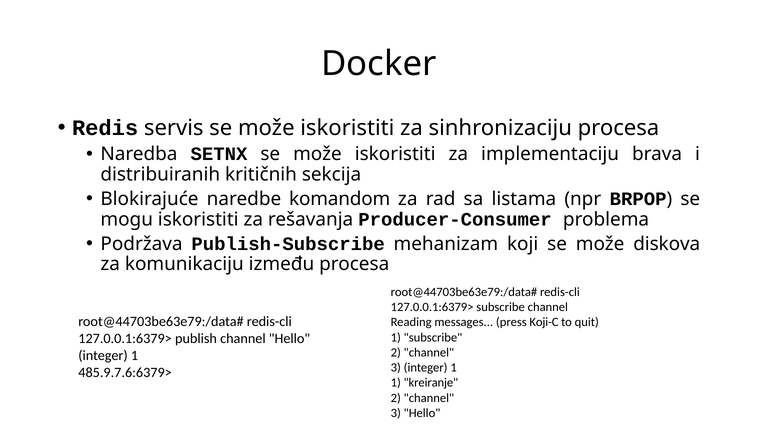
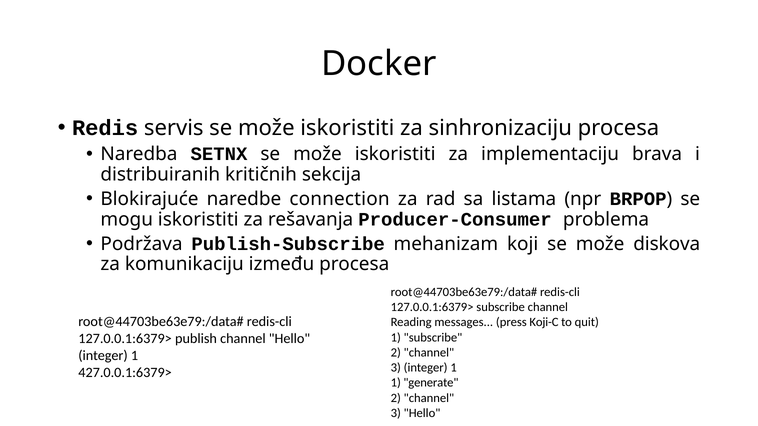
komandom: komandom -> connection (340, 199)
485.9.7.6:6379>: 485.9.7.6:6379> -> 427.0.0.1:6379> (125, 373)
kreiranje: kreiranje -> generate (431, 383)
